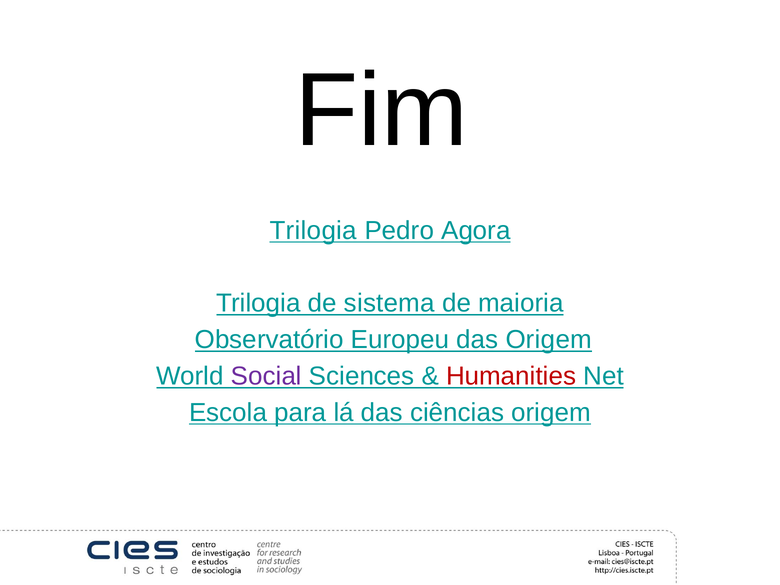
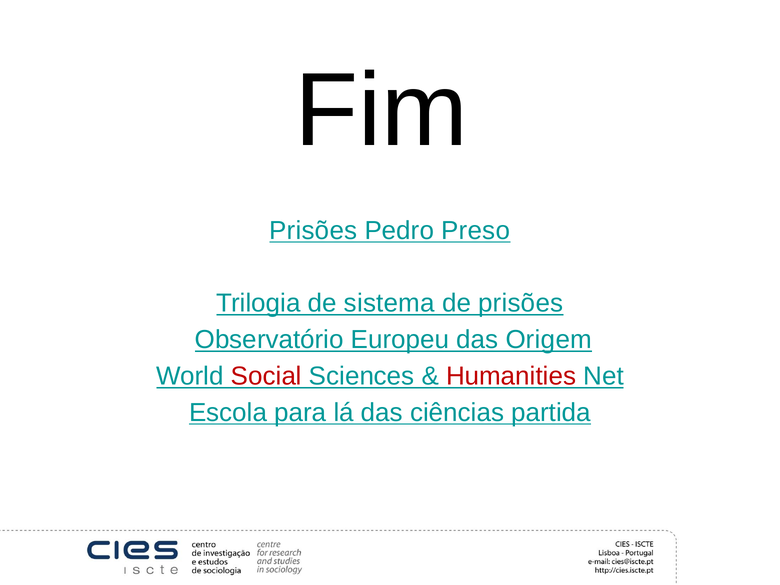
Trilogia: Trilogia -> Prisões (313, 231)
Agora: Agora -> Preso (476, 231)
de maioria: maioria -> prisões (521, 303)
Social colour: purple -> red (266, 376)
ciências origem: origem -> partida (551, 413)
